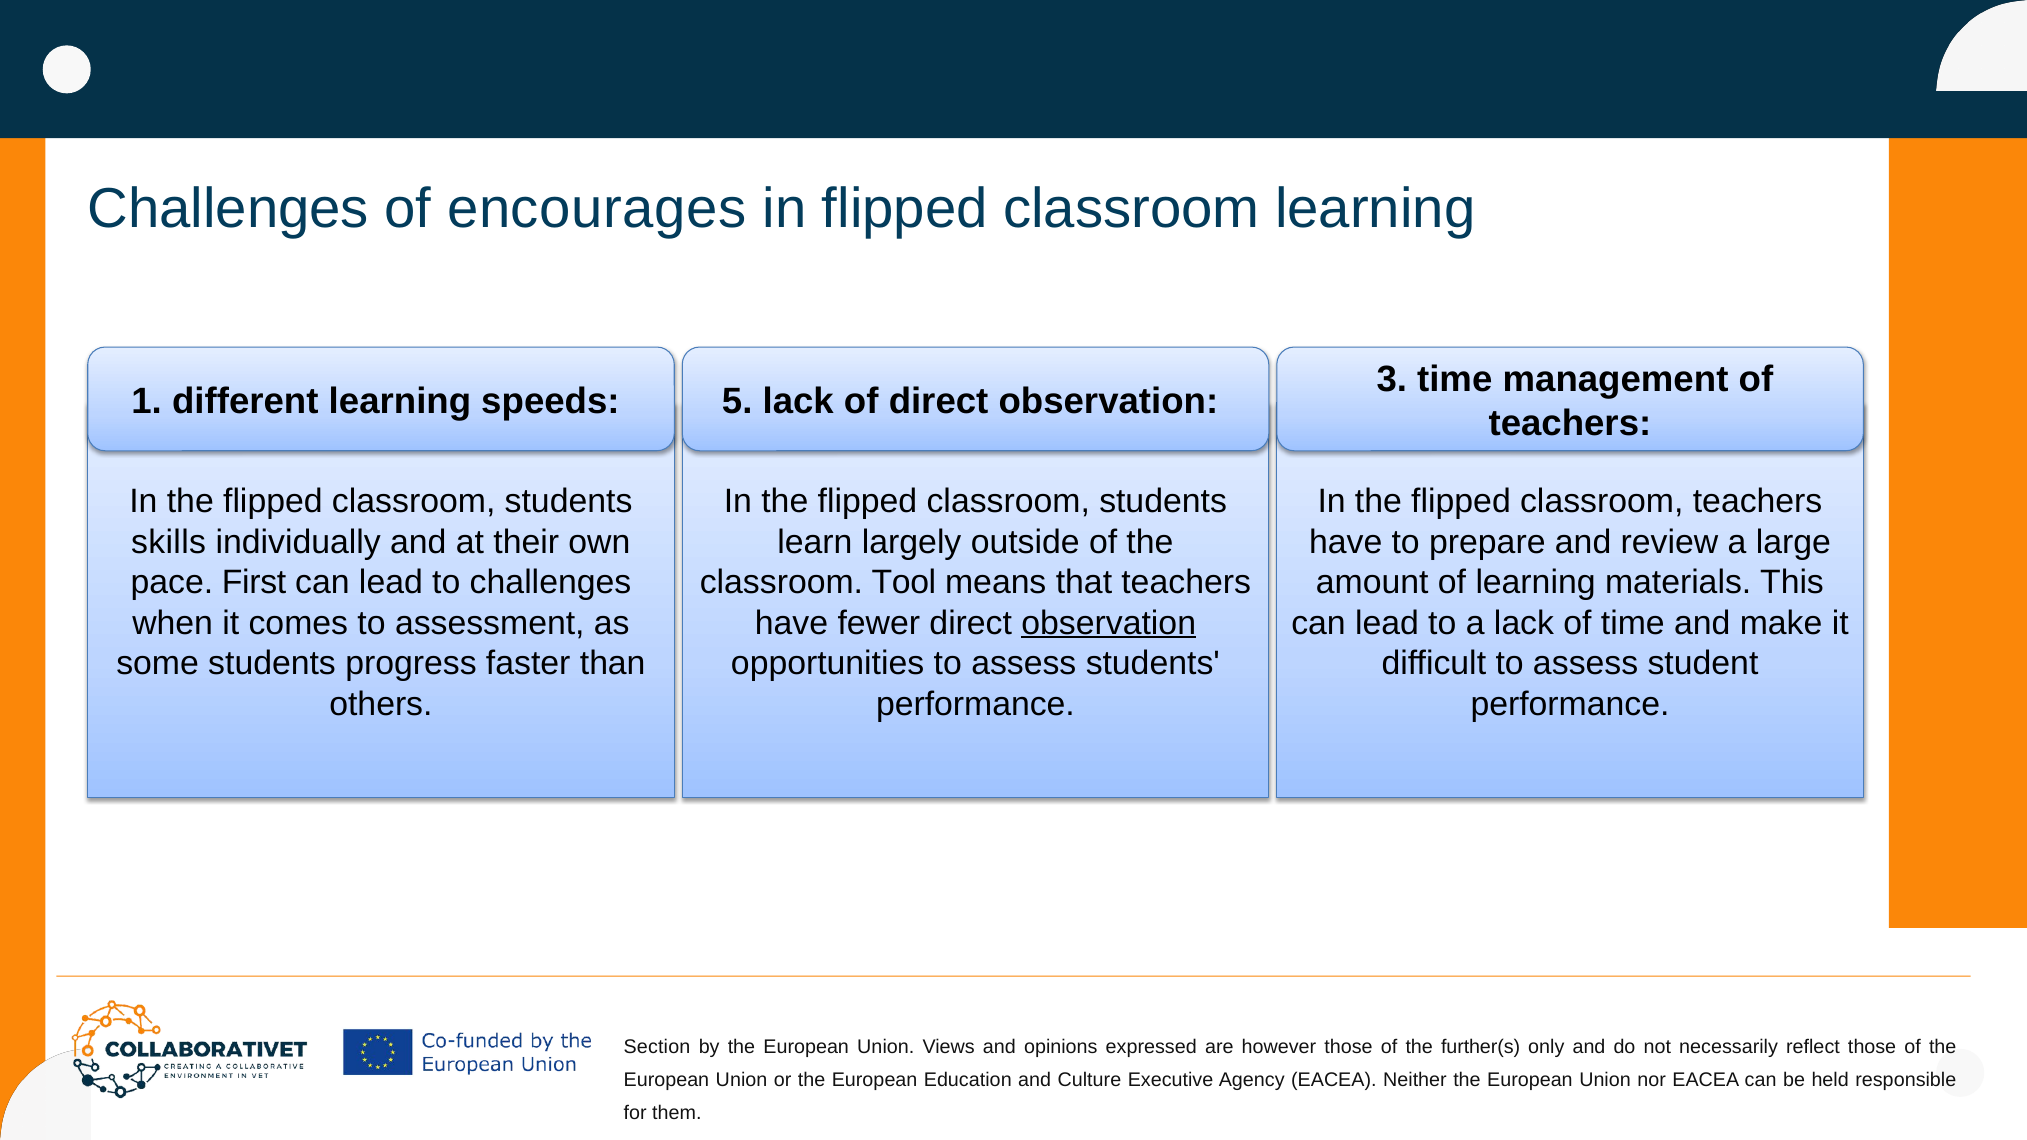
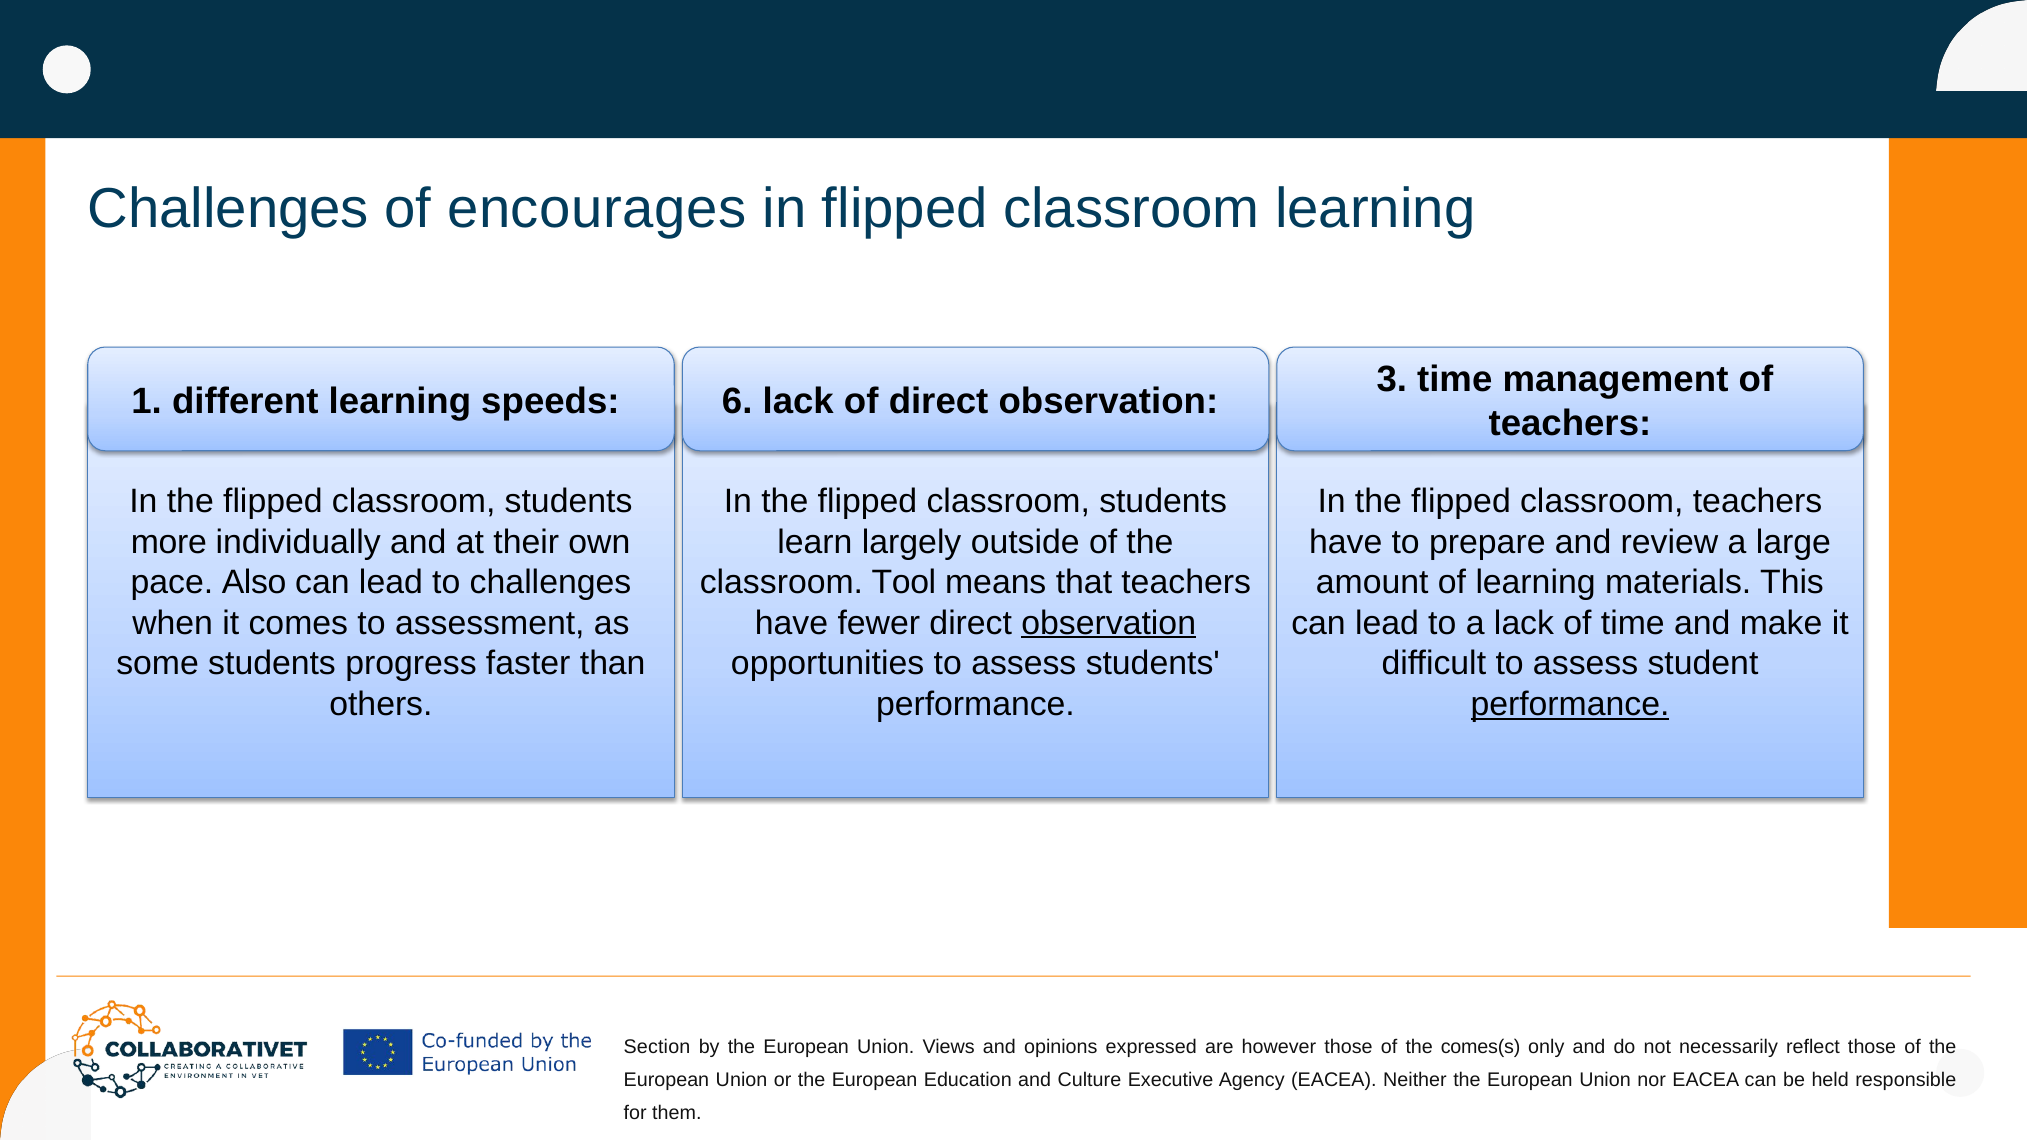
5: 5 -> 6 (737, 402)
skills: skills -> more (169, 542)
First: First -> Also (254, 583)
performance underline: none -> present (1570, 704)
further(s: further(s -> comes(s (1481, 1047)
